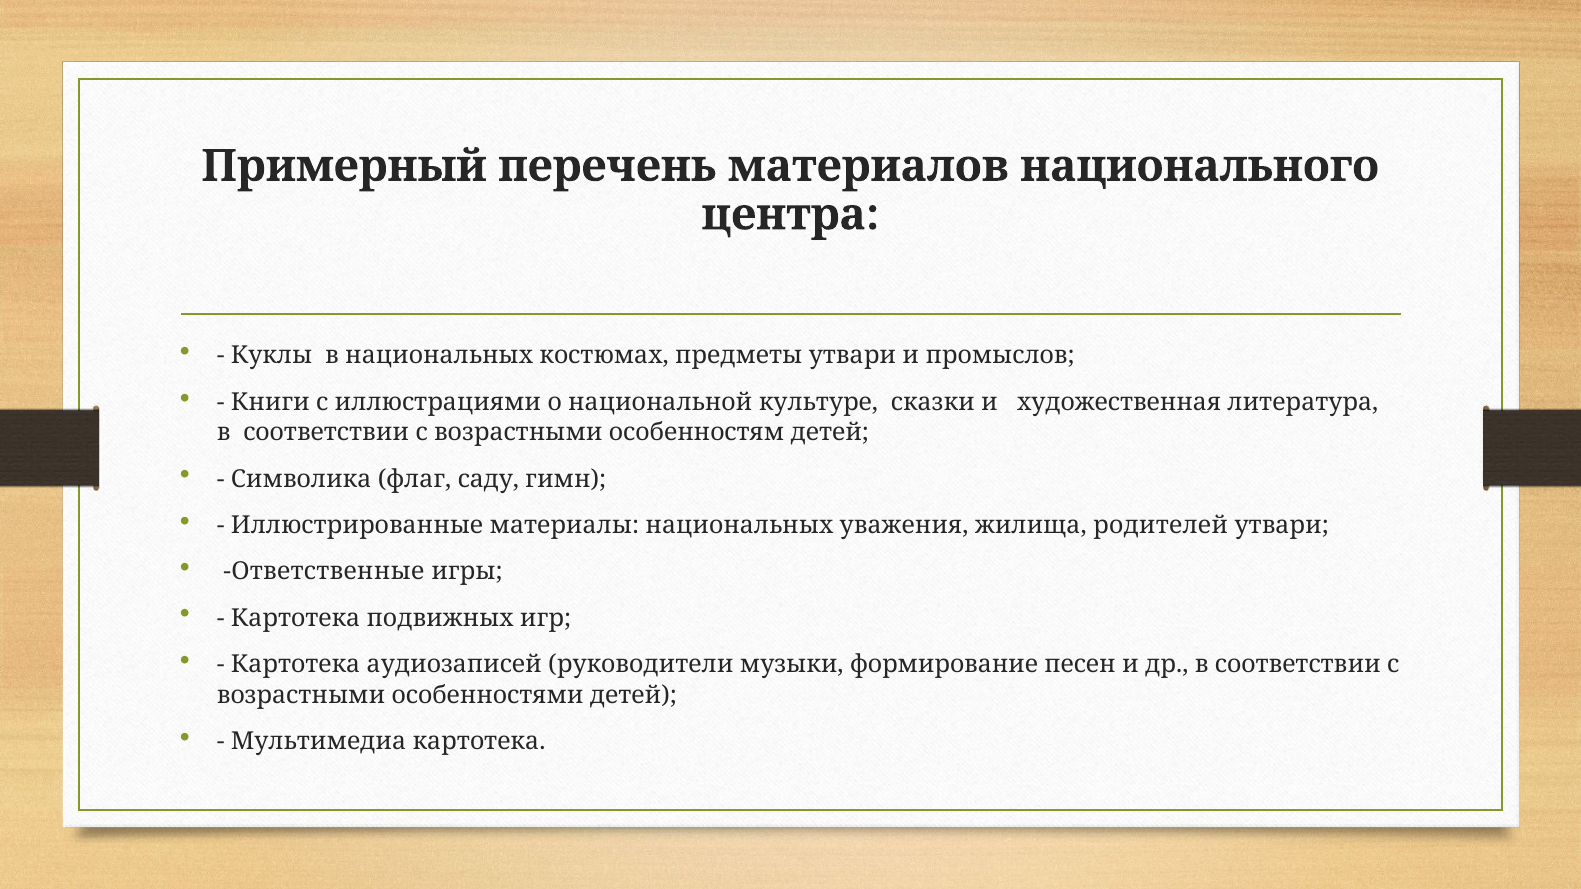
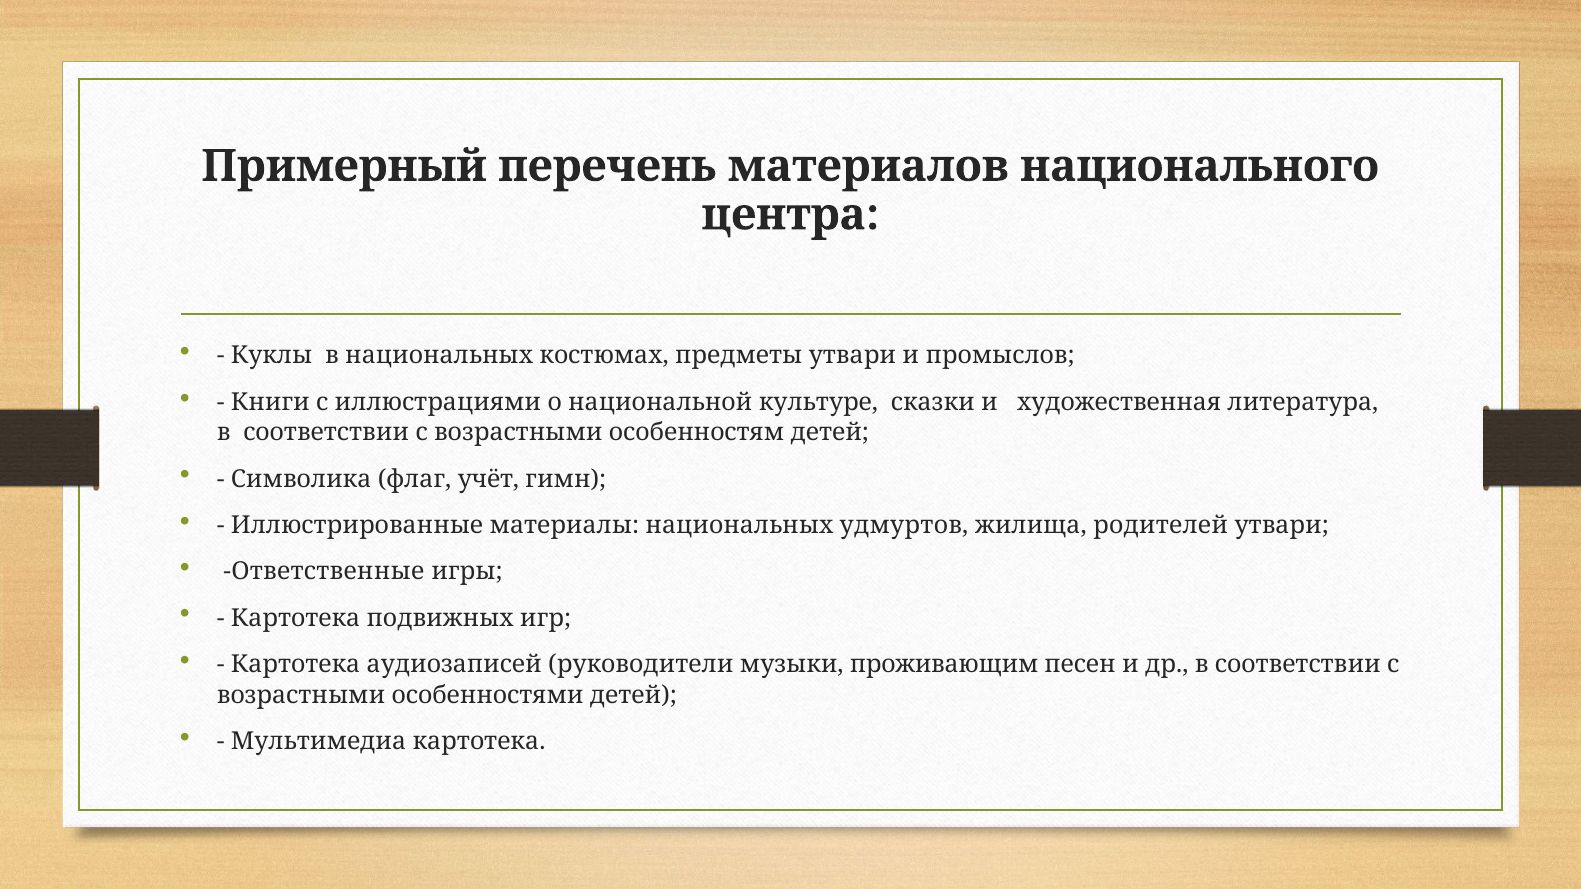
саду: саду -> учёт (488, 479)
уважения: уважения -> удмуртов (904, 525)
формирование: формирование -> проживающим (944, 665)
